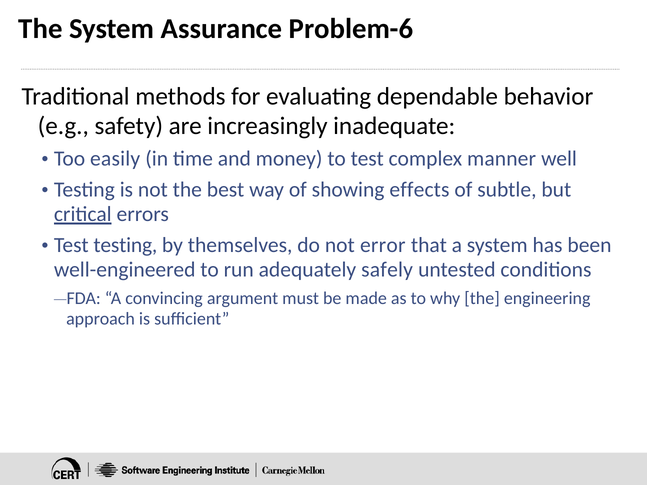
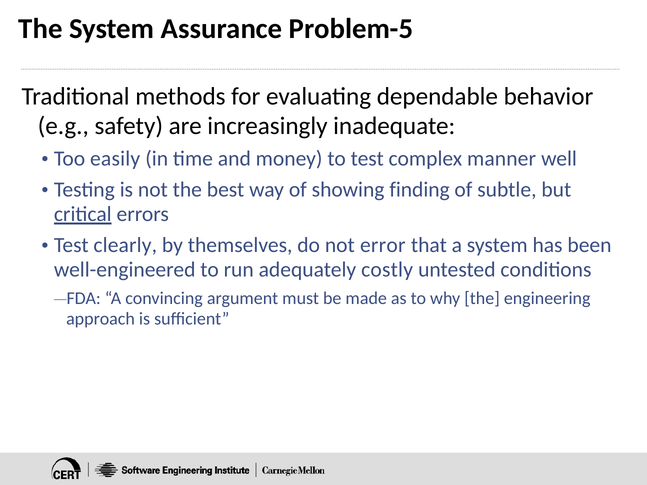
Problem-6: Problem-6 -> Problem-5 (351, 29)
effects: effects -> finding (420, 190)
Test testing: testing -> clearly (125, 245)
safely: safely -> costly (387, 270)
